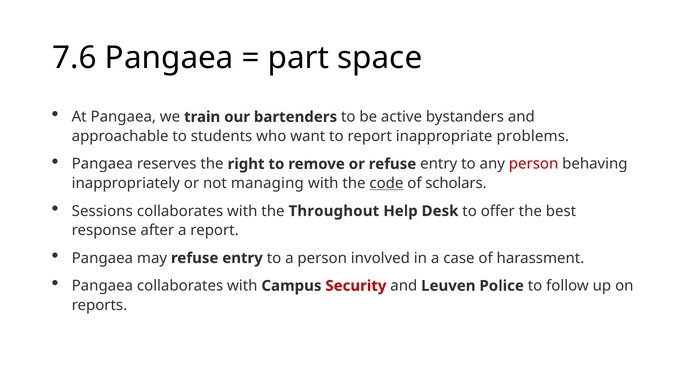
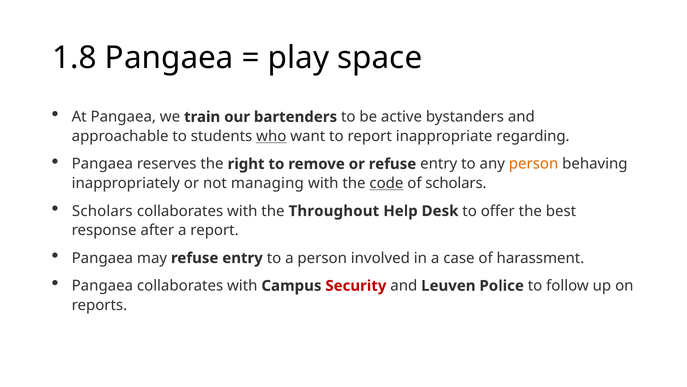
7.6: 7.6 -> 1.8 (75, 58)
part: part -> play (299, 58)
who underline: none -> present (271, 136)
problems: problems -> regarding (533, 136)
person colour: red -> orange (534, 164)
Sessions: Sessions -> Scholars (102, 211)
